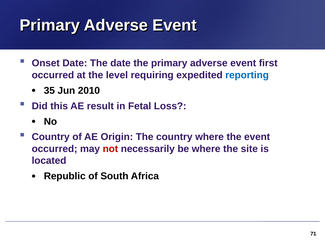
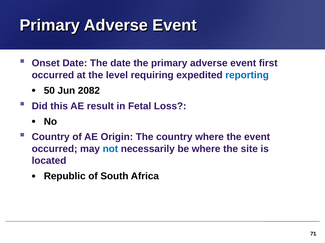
35: 35 -> 50 (49, 91)
2010: 2010 -> 2082 (89, 91)
not colour: red -> blue (110, 149)
